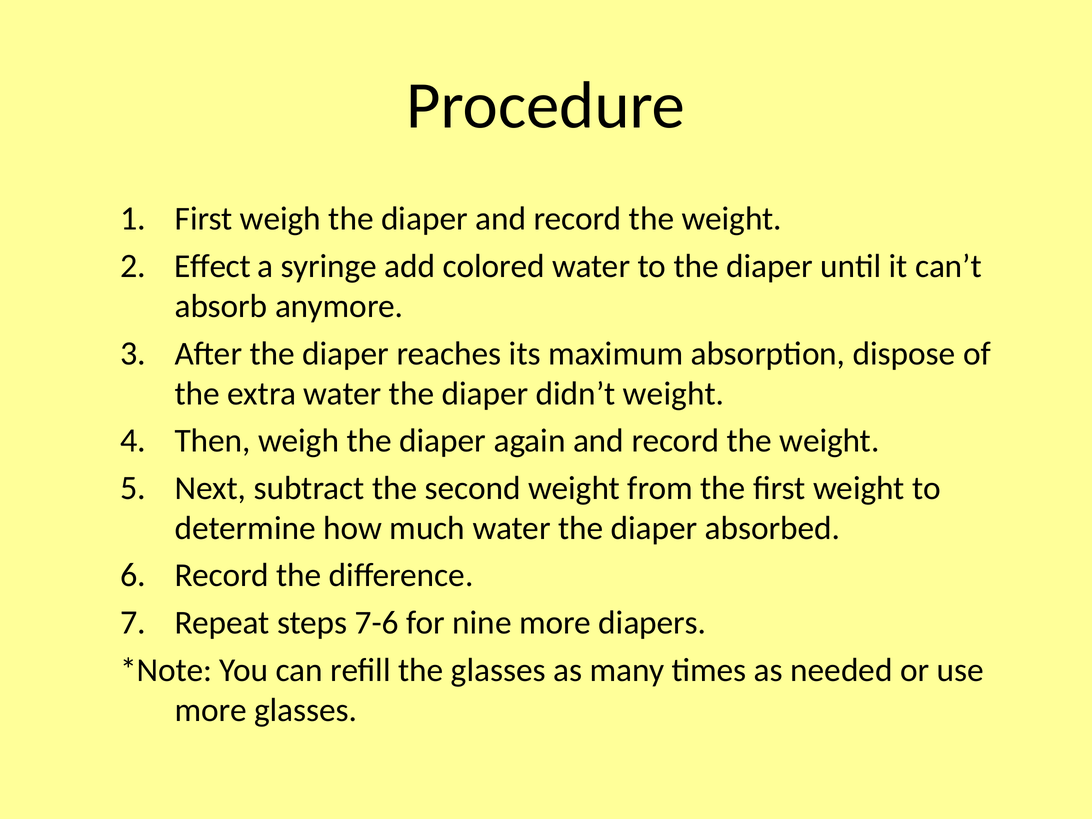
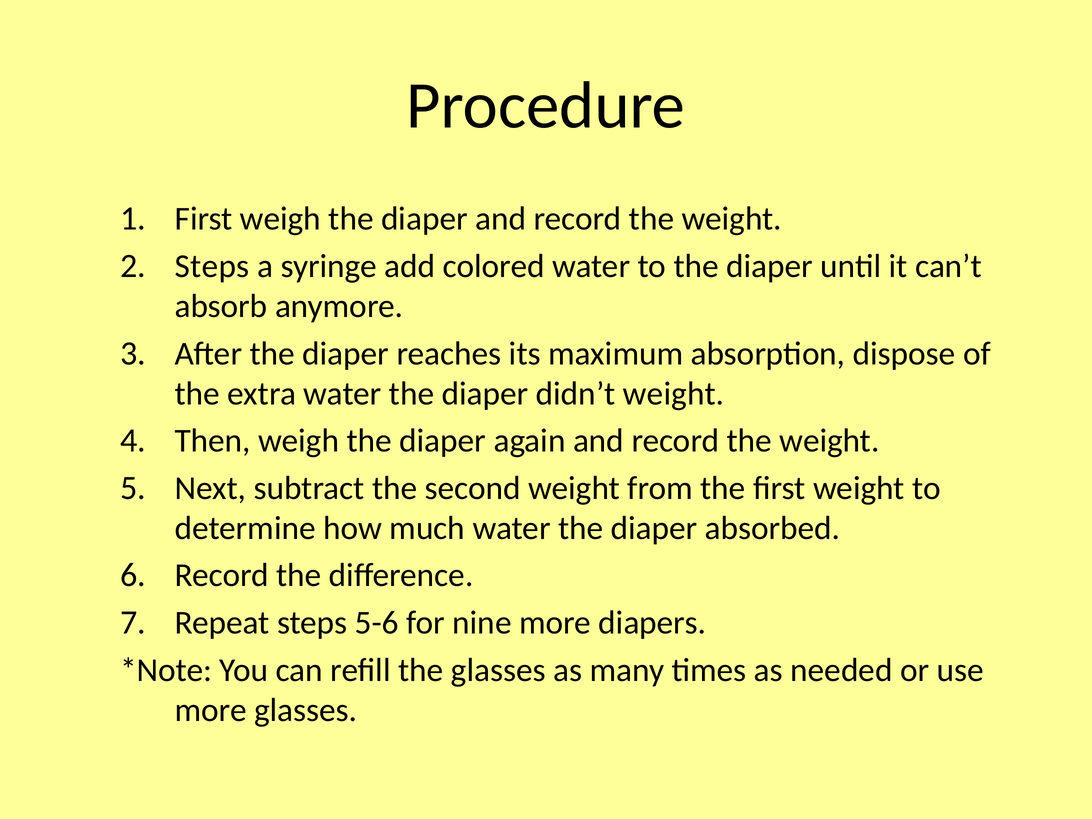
Effect: Effect -> Steps (212, 266)
7-6: 7-6 -> 5-6 (377, 623)
